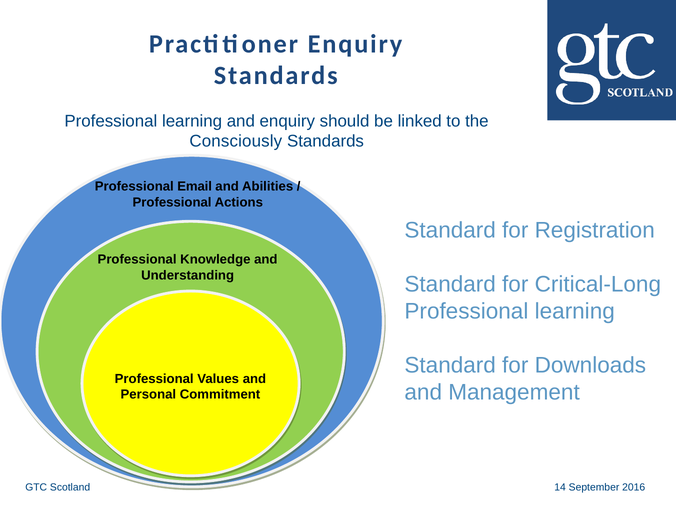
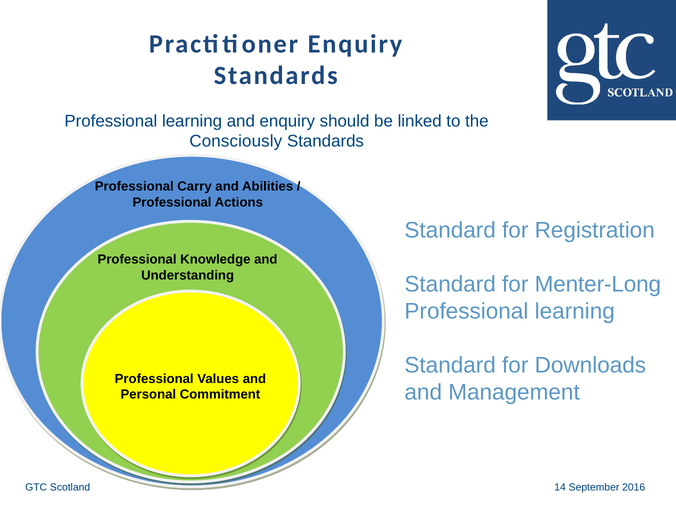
Email: Email -> Carry (195, 187)
Critical-Long: Critical-Long -> Menter-Long (598, 284)
